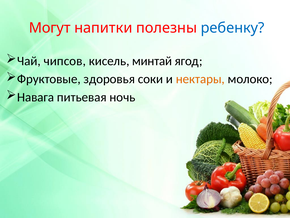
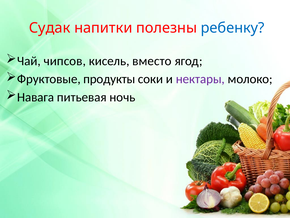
Могут: Могут -> Судак (50, 28)
минтай: минтай -> вместо (152, 61)
здоровья: здоровья -> продукты (109, 79)
нектары colour: orange -> purple (200, 79)
